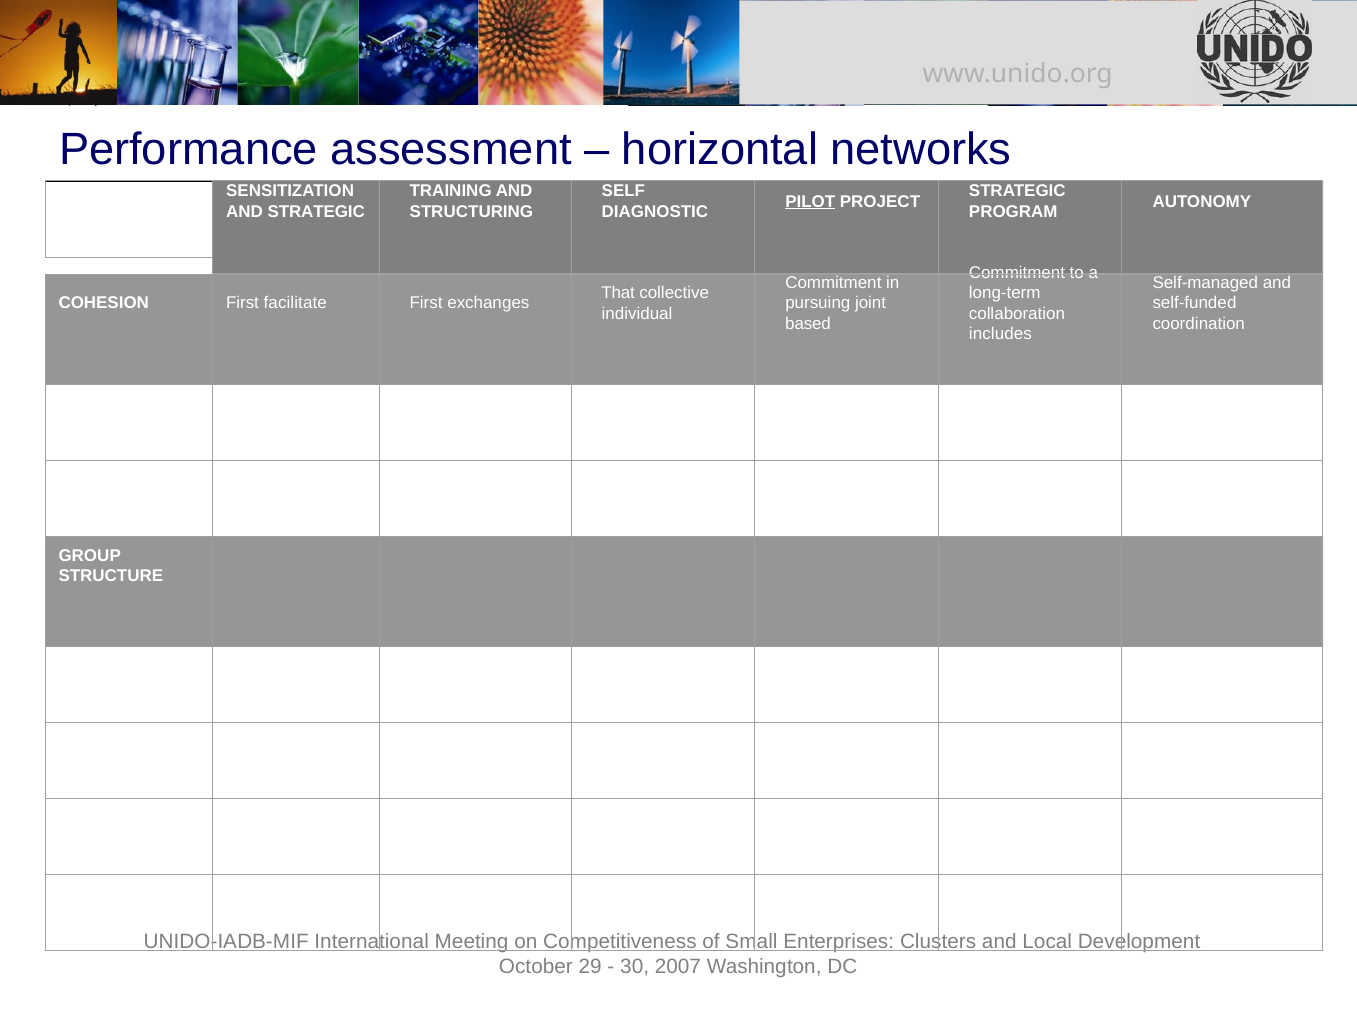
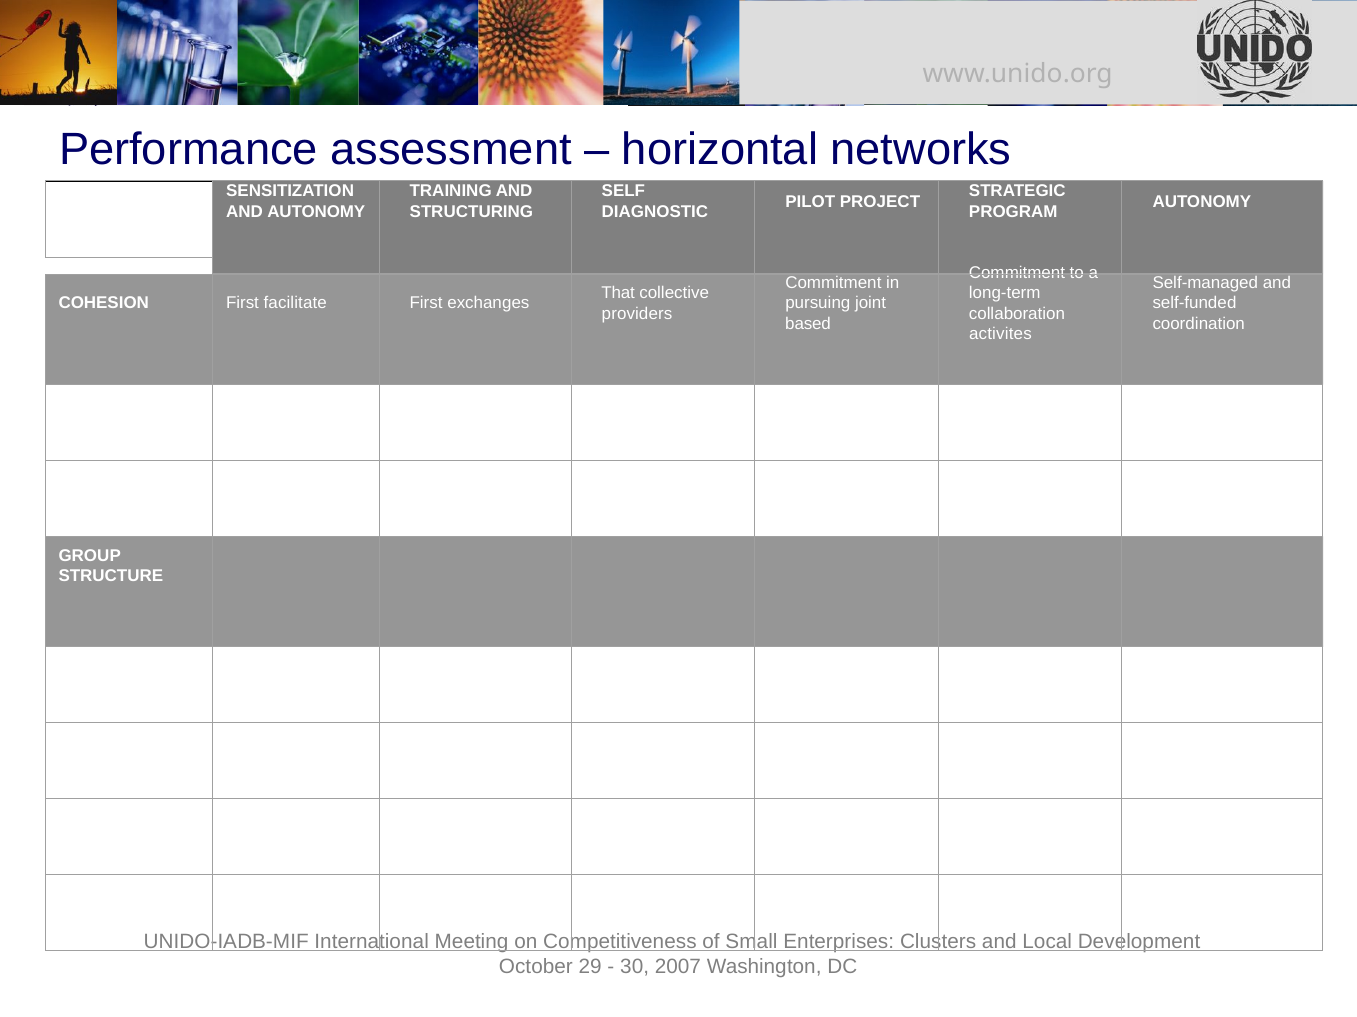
PILOT underline: present -> none (810, 202)
AND STRATEGIC: STRATEGIC -> AUTONOMY (316, 212)
individual: individual -> providers (637, 314)
includes: includes -> activites (1000, 334)
